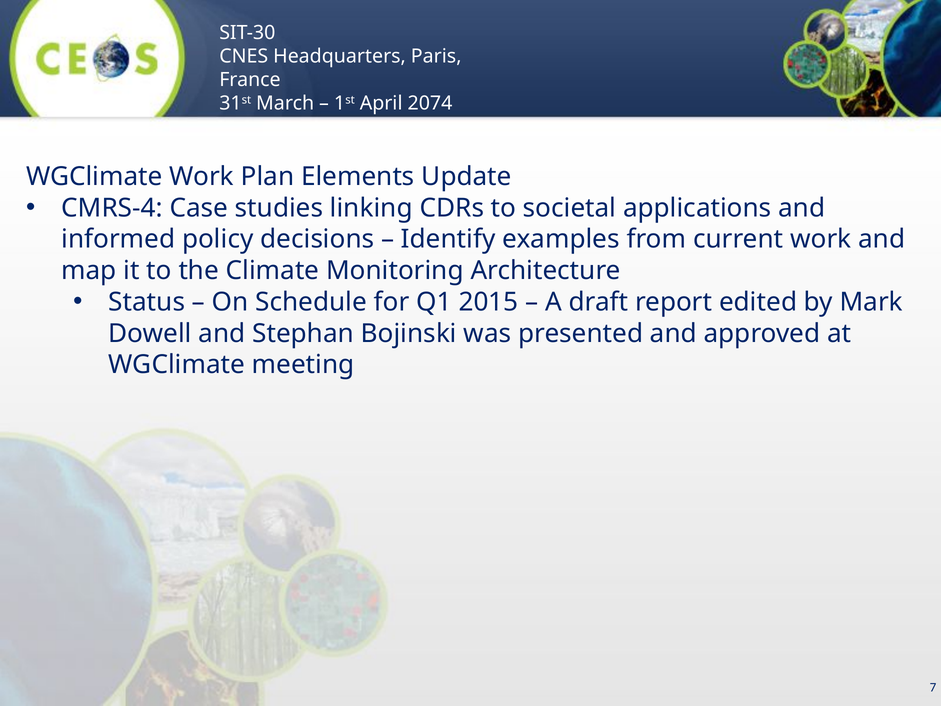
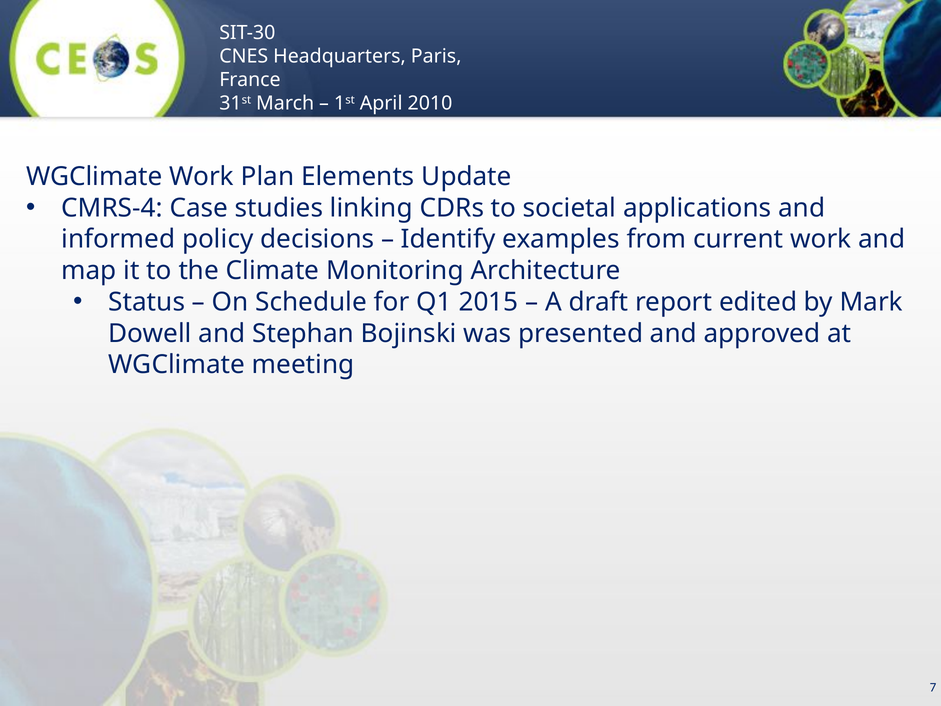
2074: 2074 -> 2010 (430, 103)
